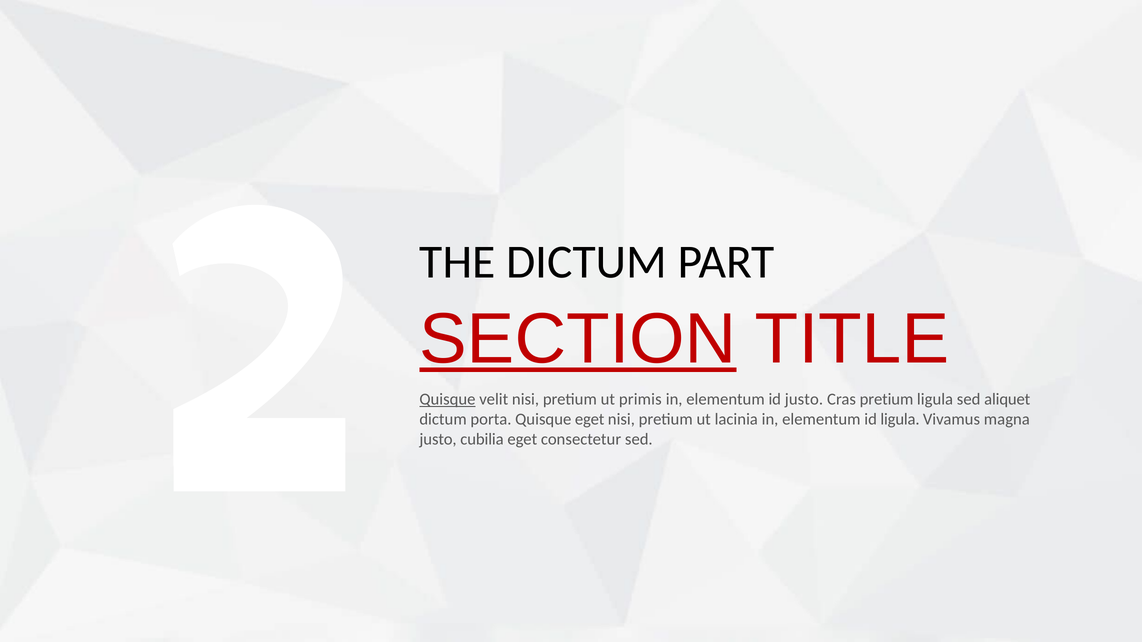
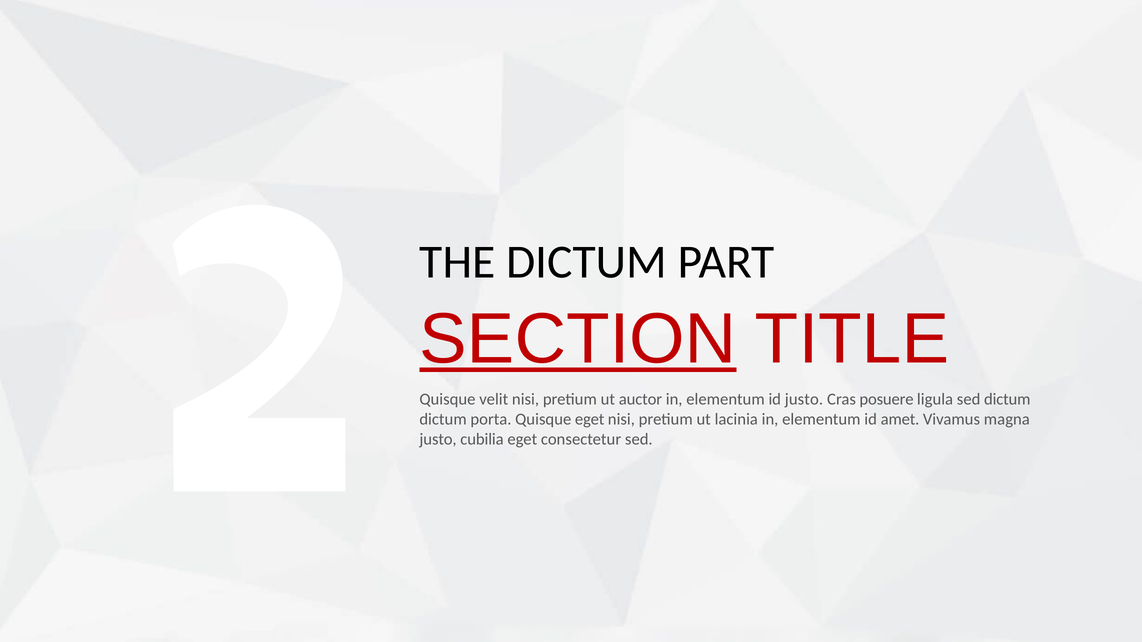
Quisque underline: present -> none (447, 399)
primis: primis -> auctor (640, 399)
Cras pretium: pretium -> posuere (887, 399)
sed aliquet: aliquet -> dictum (1007, 399)
id ligula: ligula -> amet (900, 419)
